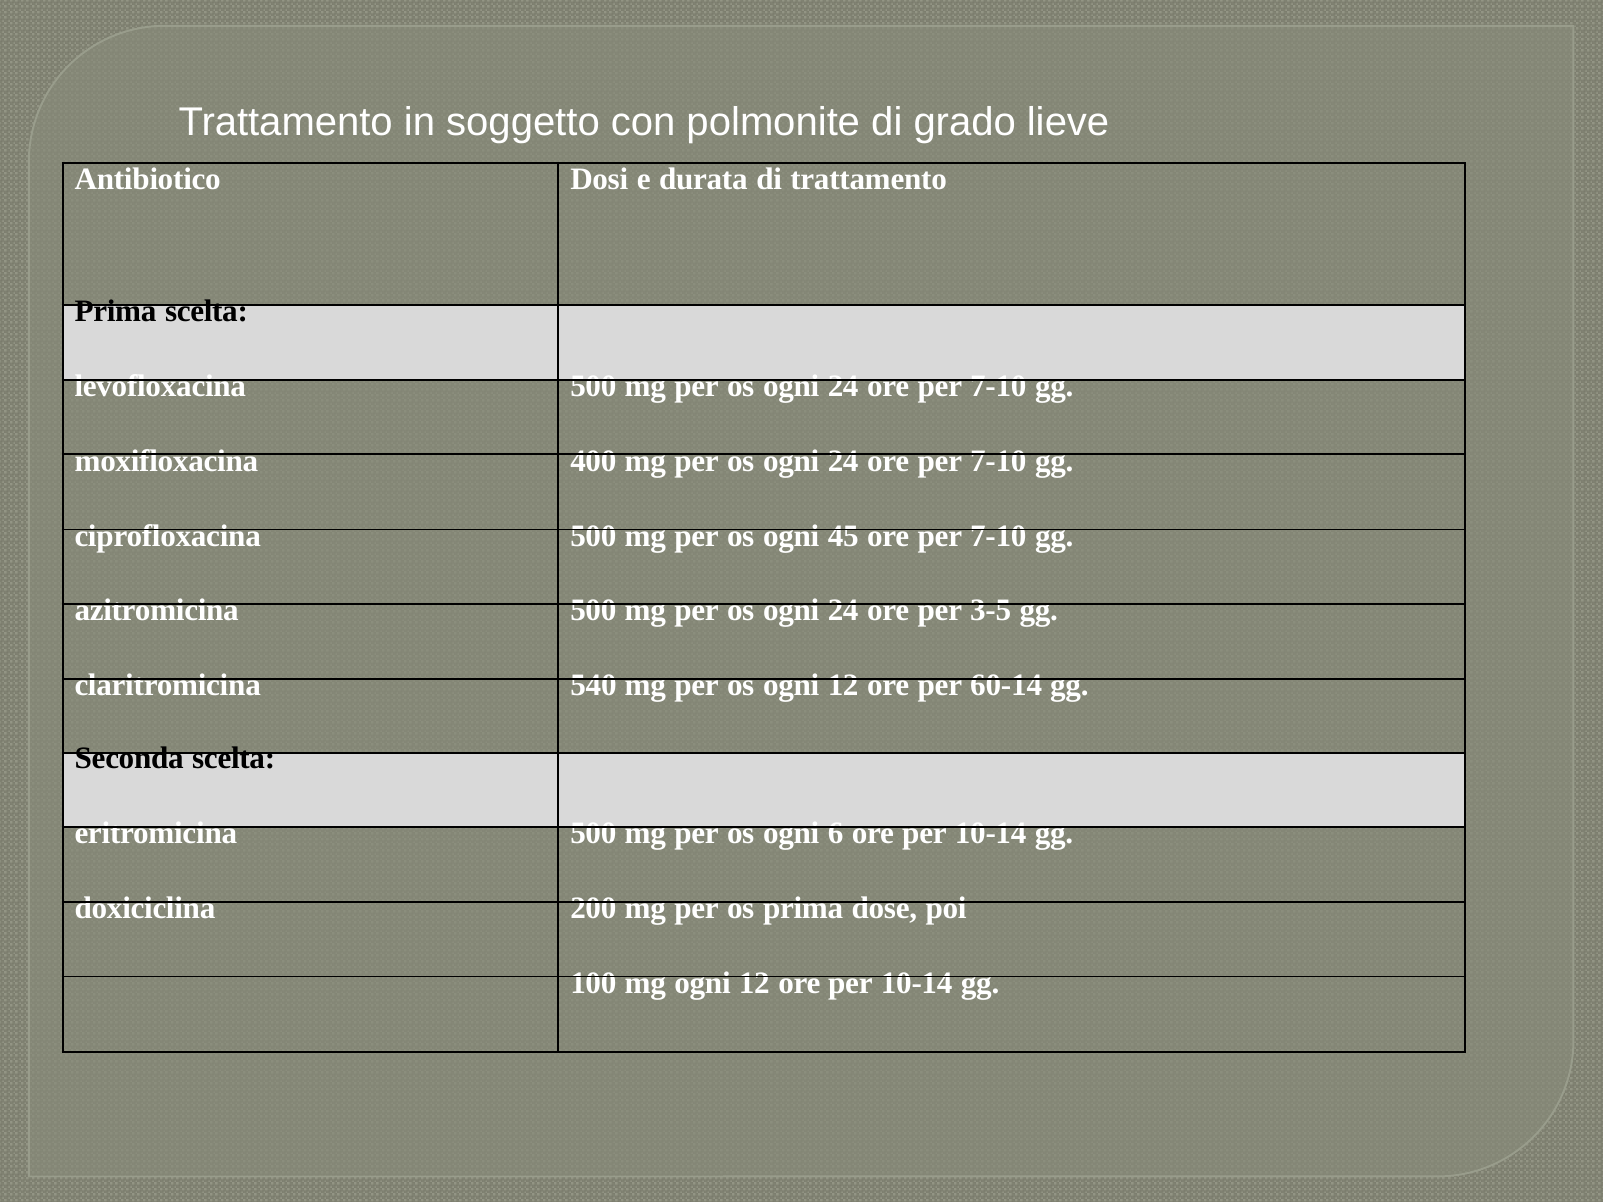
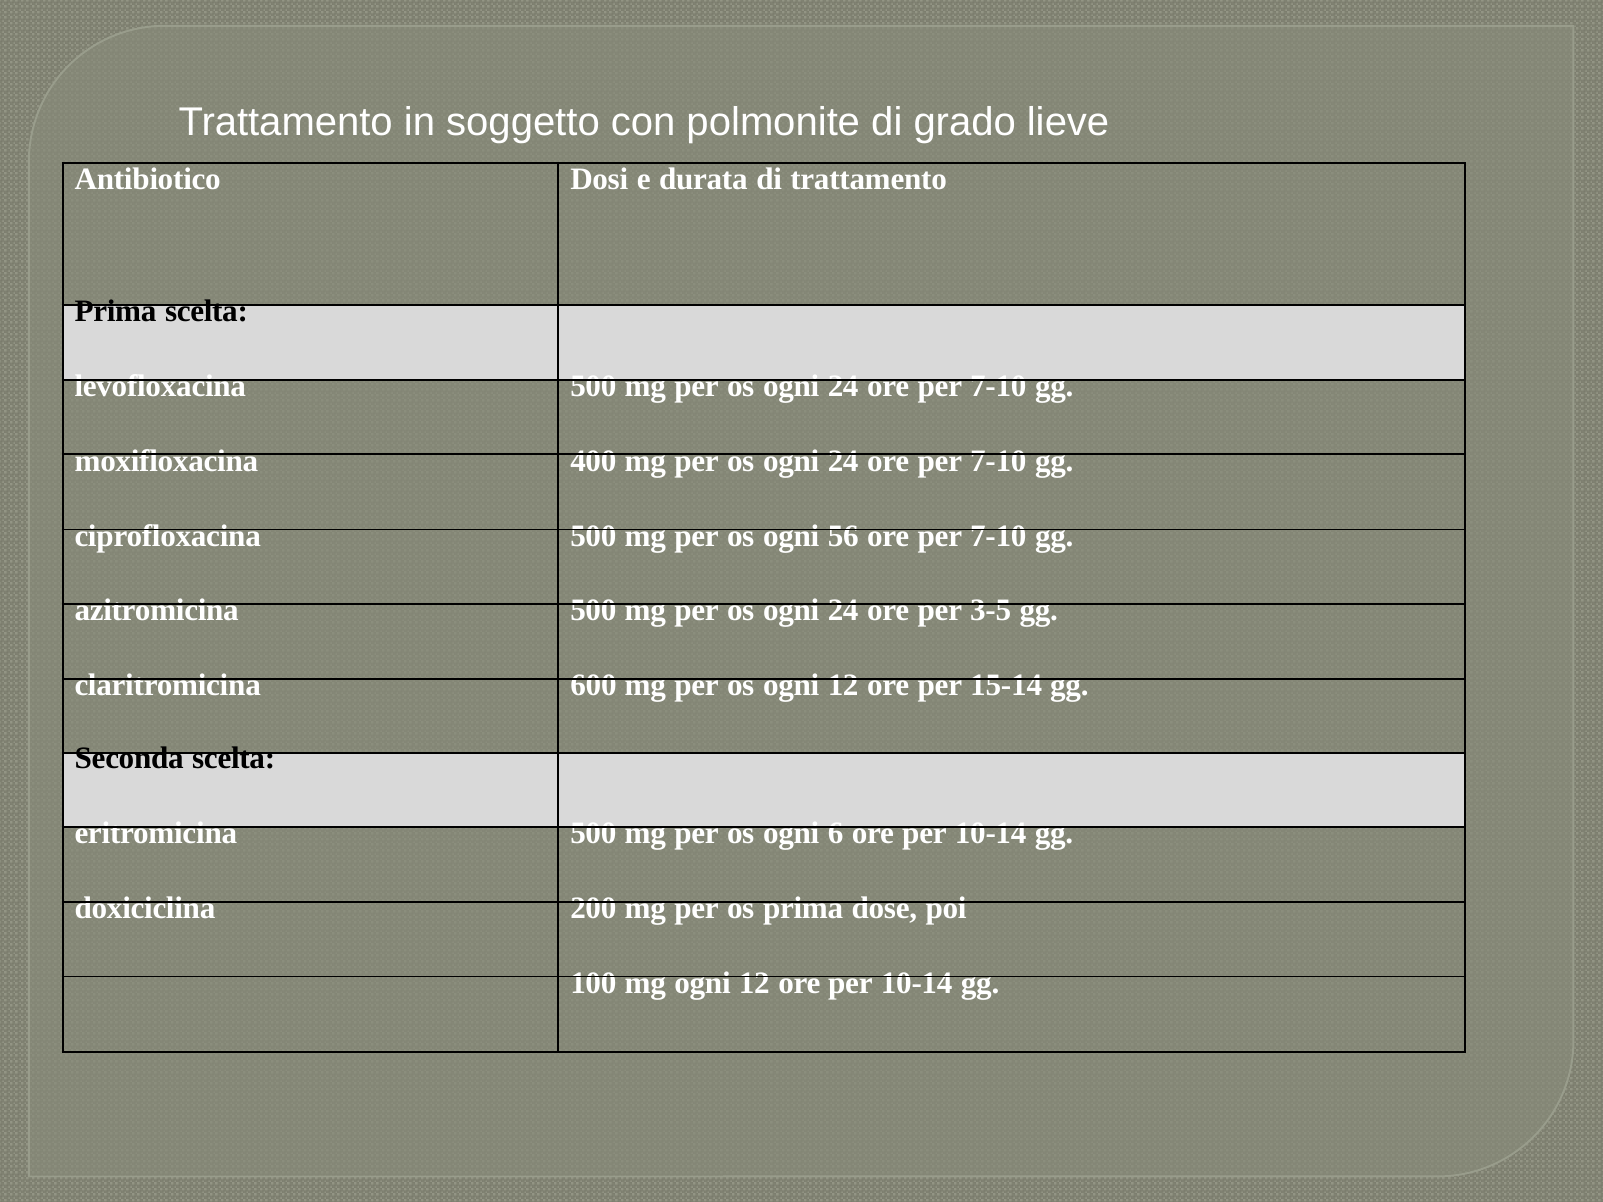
45: 45 -> 56 (843, 536)
540: 540 -> 600 (593, 685)
60-14: 60-14 -> 15-14 (1006, 685)
